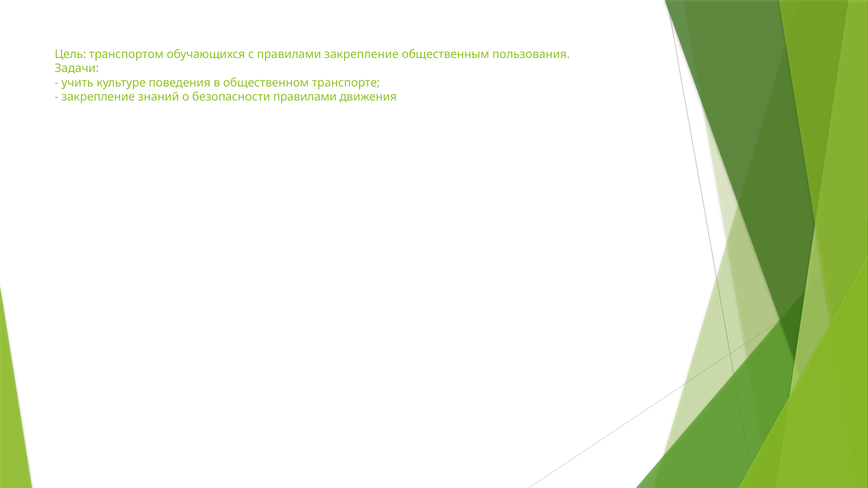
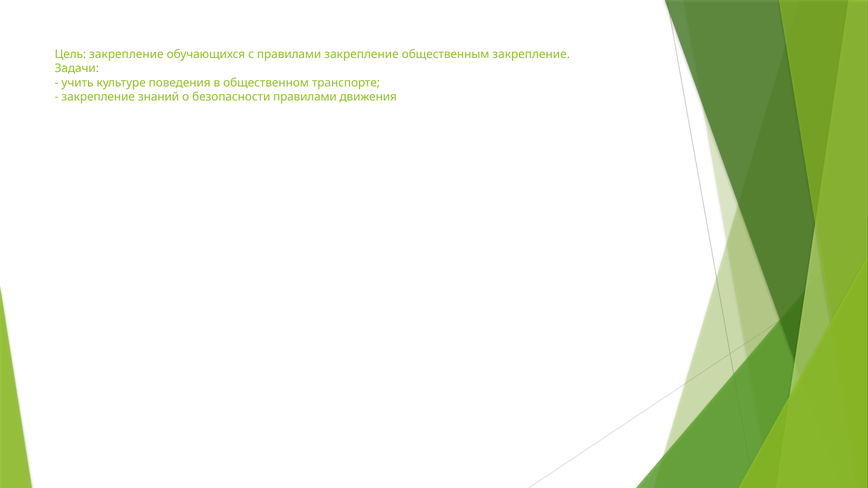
Цель транспортом: транспортом -> закрепление (126, 55)
общественным пользования: пользования -> закрепление (531, 55)
